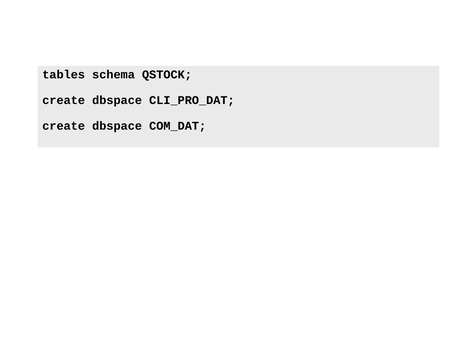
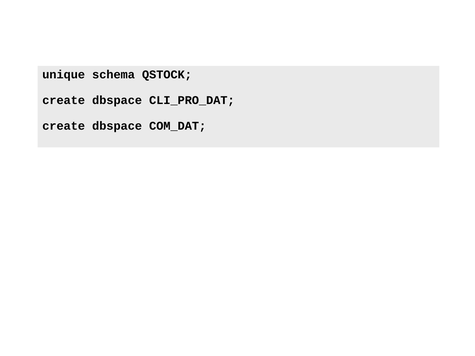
tables: tables -> unique (64, 75)
